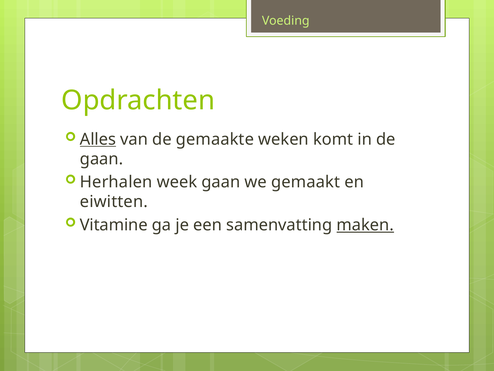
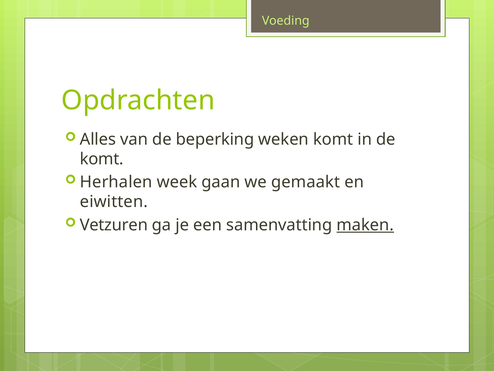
Alles underline: present -> none (98, 139)
gemaakte: gemaakte -> beperking (215, 139)
gaan: gaan -> komt (102, 159)
Vitamine: Vitamine -> Vetzuren (114, 225)
